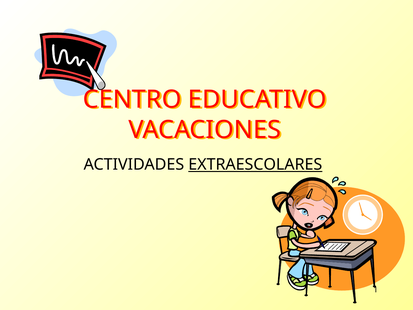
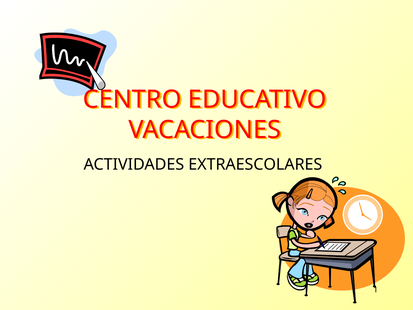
EXTRAESCOLARES underline: present -> none (255, 164)
